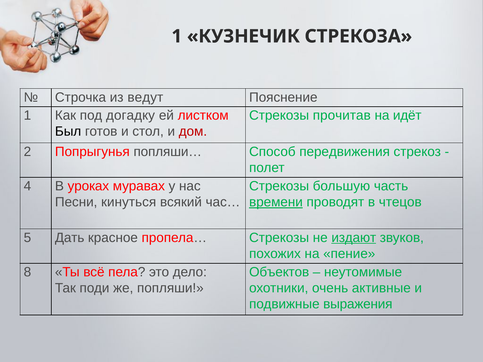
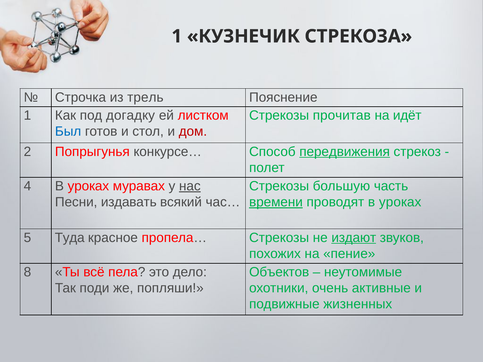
ведут: ведут -> трель (145, 97)
Был colour: black -> blue (68, 131)
попляши…: попляши… -> конкурсе… (168, 152)
передвижения underline: none -> present (345, 152)
нас underline: none -> present (190, 186)
кинуться: кинуться -> издавать (129, 202)
проводят в чтецов: чтецов -> уроках (400, 202)
Дать: Дать -> Туда (70, 238)
выражения: выражения -> жизненных (358, 304)
